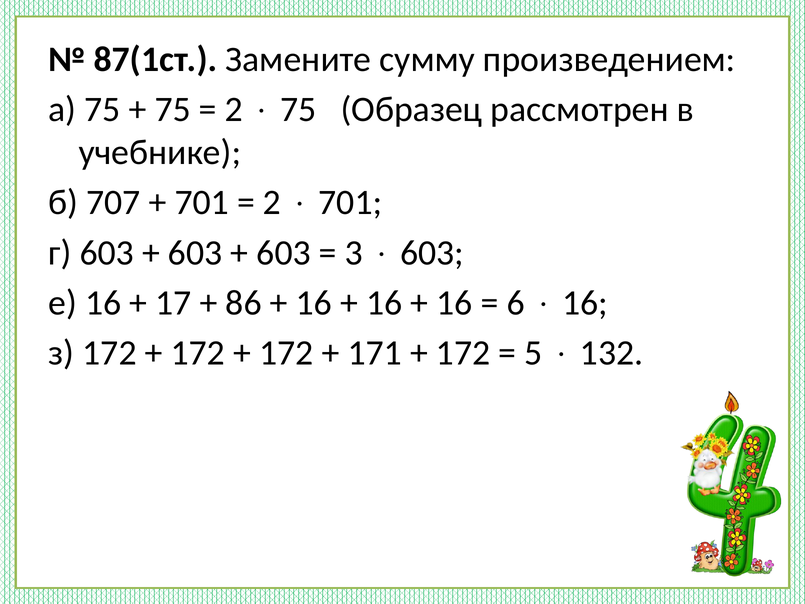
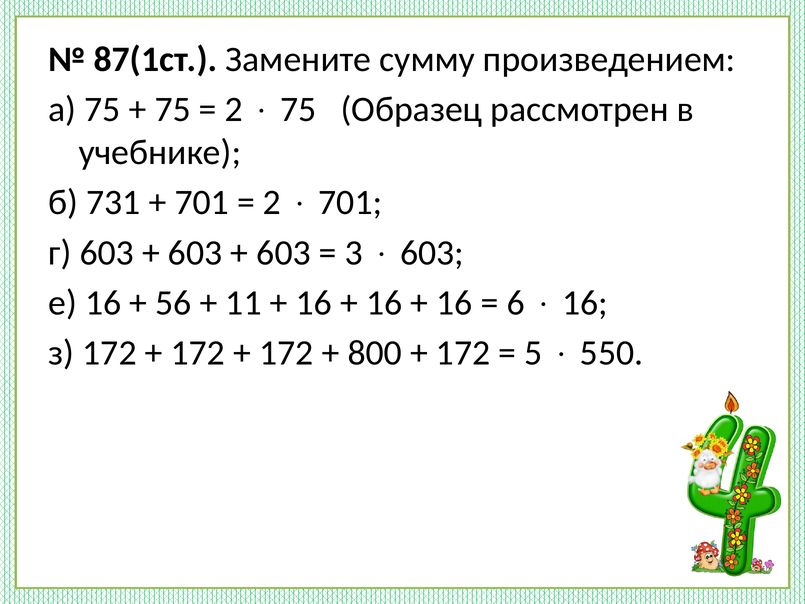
707: 707 -> 731 (113, 203)
17: 17 -> 56 (173, 303)
86: 86 -> 11 (244, 303)
171: 171 -> 800 (375, 353)
132: 132 -> 550 (612, 353)
